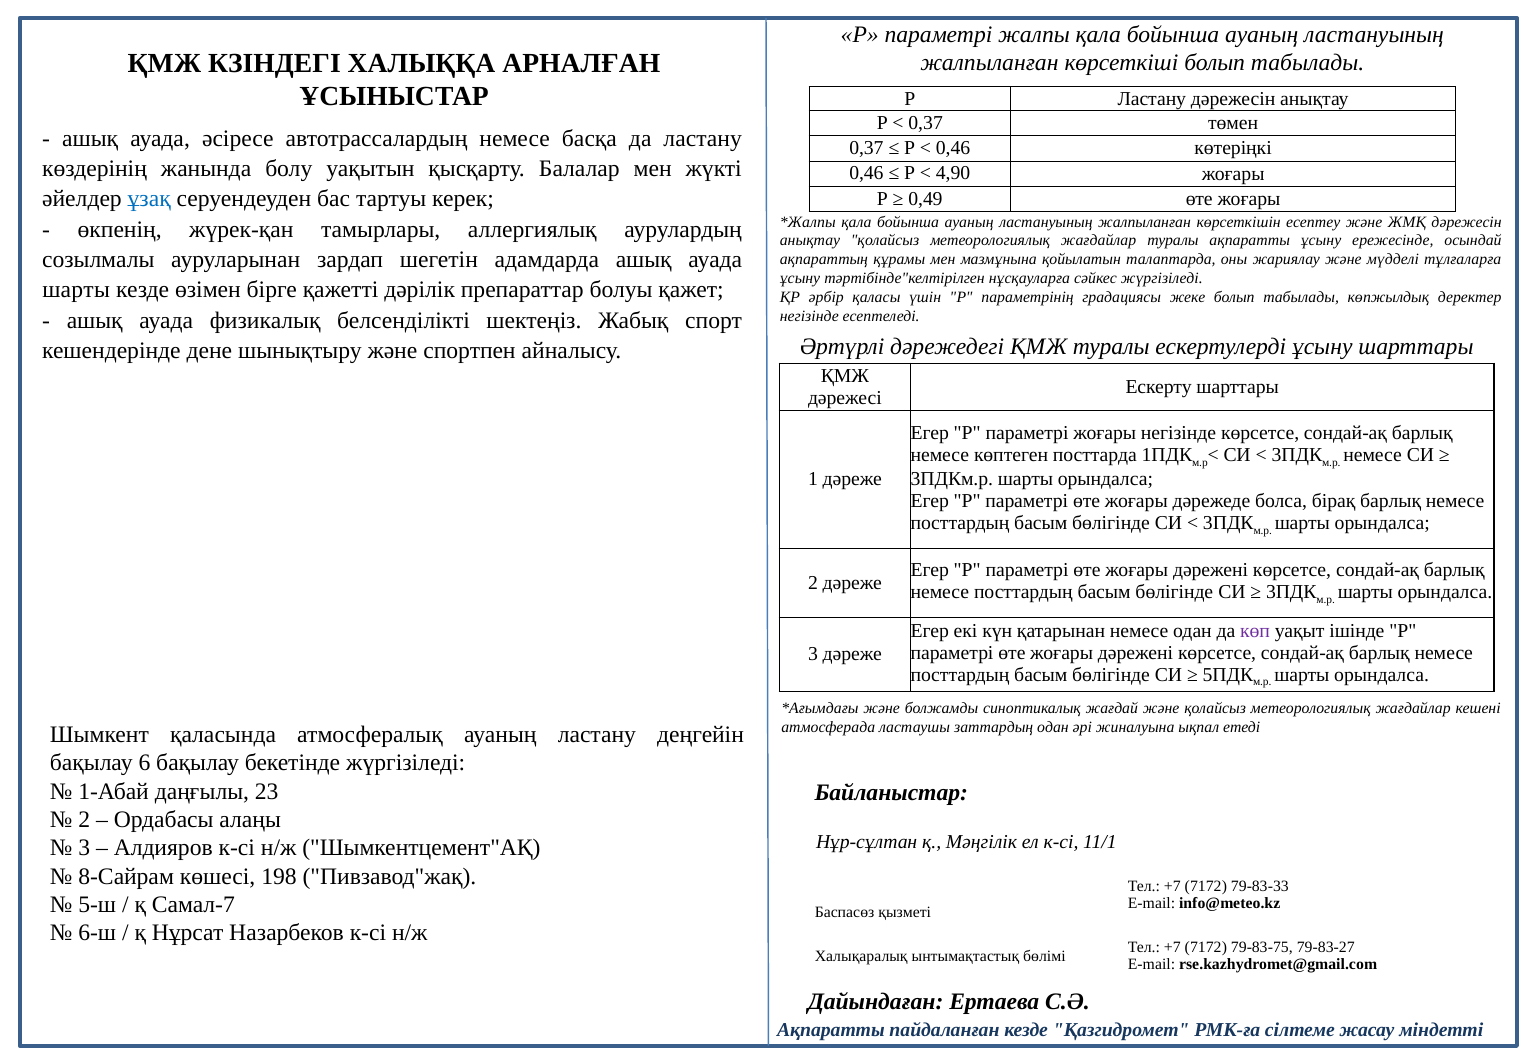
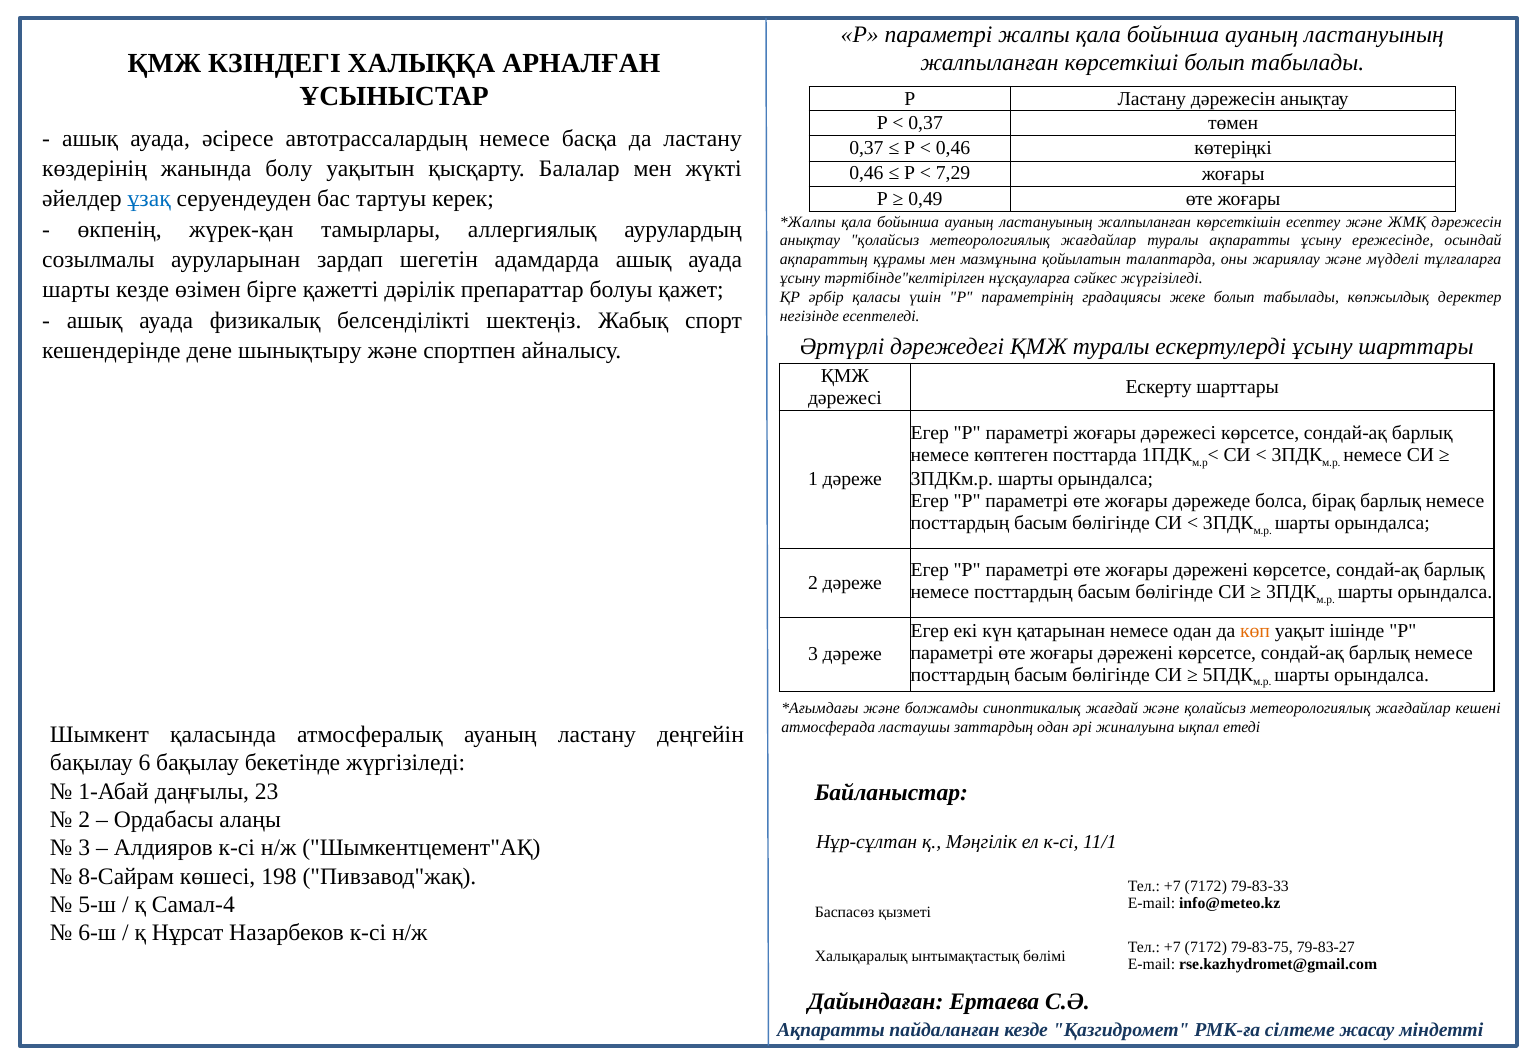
4,90: 4,90 -> 7,29 (953, 173)
жоғары негізінде: негізінде -> дәрежесі (1178, 433)
көп colour: purple -> orange (1255, 631)
Самал-7: Самал-7 -> Самал-4 (193, 905)
